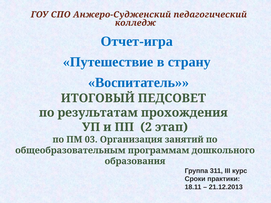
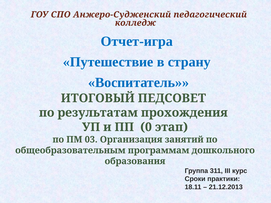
2: 2 -> 0 (146, 127)
